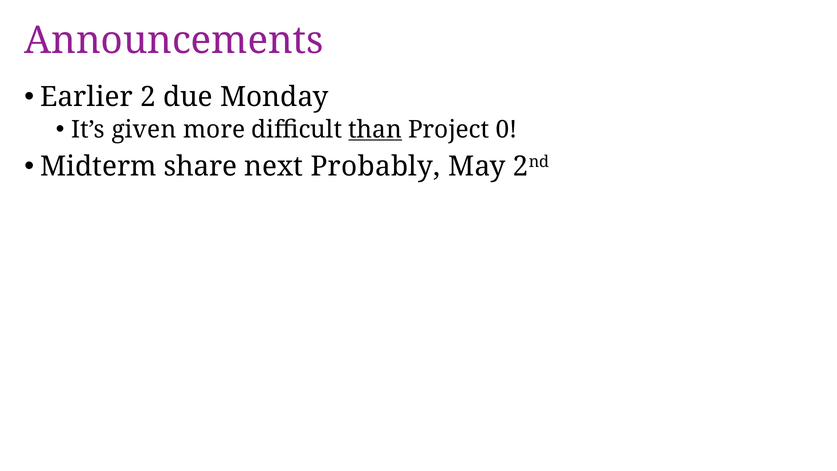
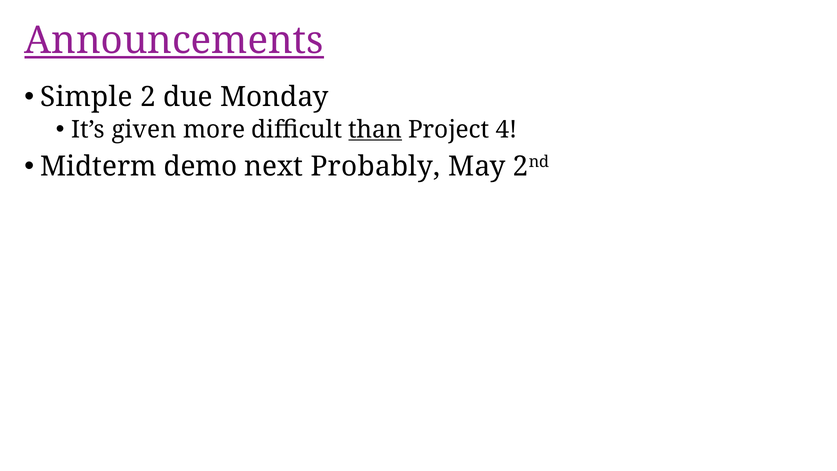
Announcements underline: none -> present (174, 41)
Earlier: Earlier -> Simple (86, 97)
0: 0 -> 4 (507, 129)
share: share -> demo (201, 166)
